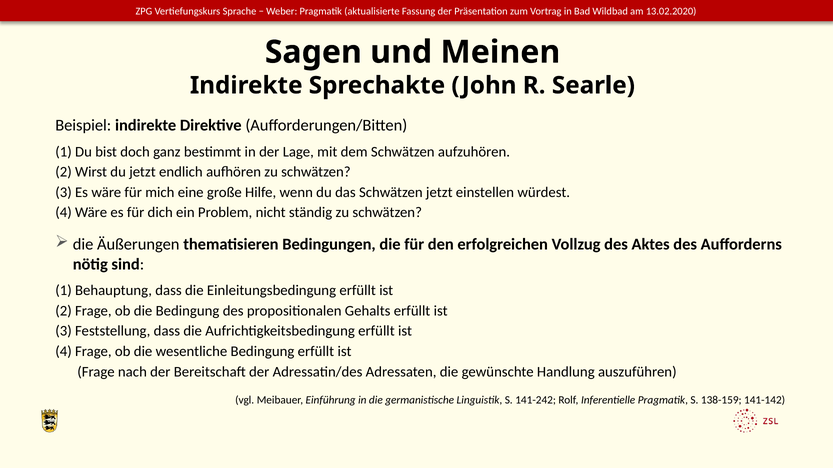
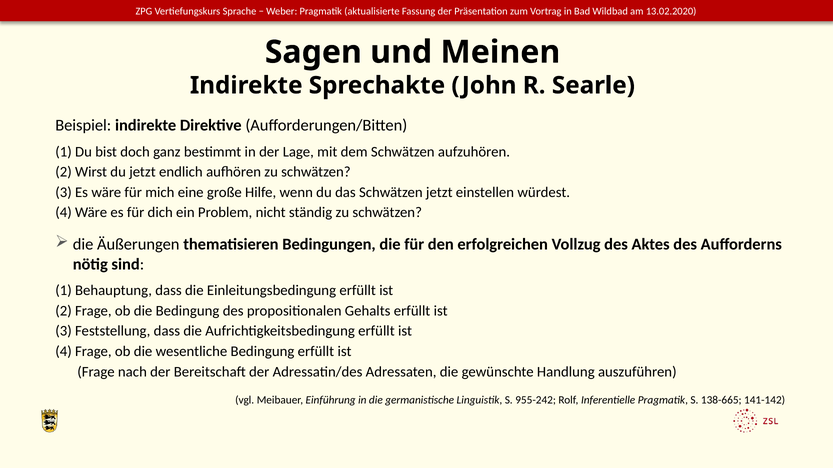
141-242: 141-242 -> 955-242 (536, 401)
138-159: 138-159 -> 138-665 (721, 401)
